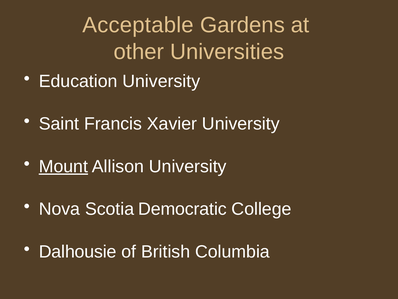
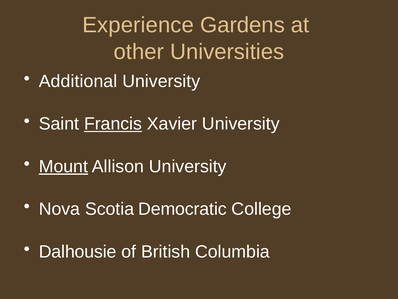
Acceptable: Acceptable -> Experience (138, 25)
Education: Education -> Additional (78, 81)
Francis underline: none -> present (113, 124)
